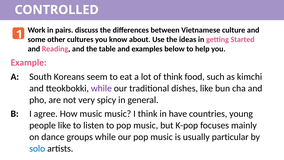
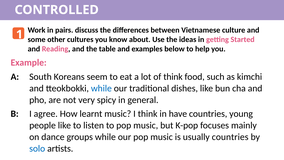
while colour: purple -> blue (101, 88)
How music: music -> learnt (91, 114)
usually particular: particular -> countries (230, 137)
